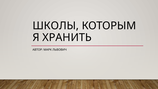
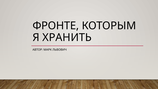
ШКОЛЫ: ШКОЛЫ -> ФРОНТЕ (56, 26)
